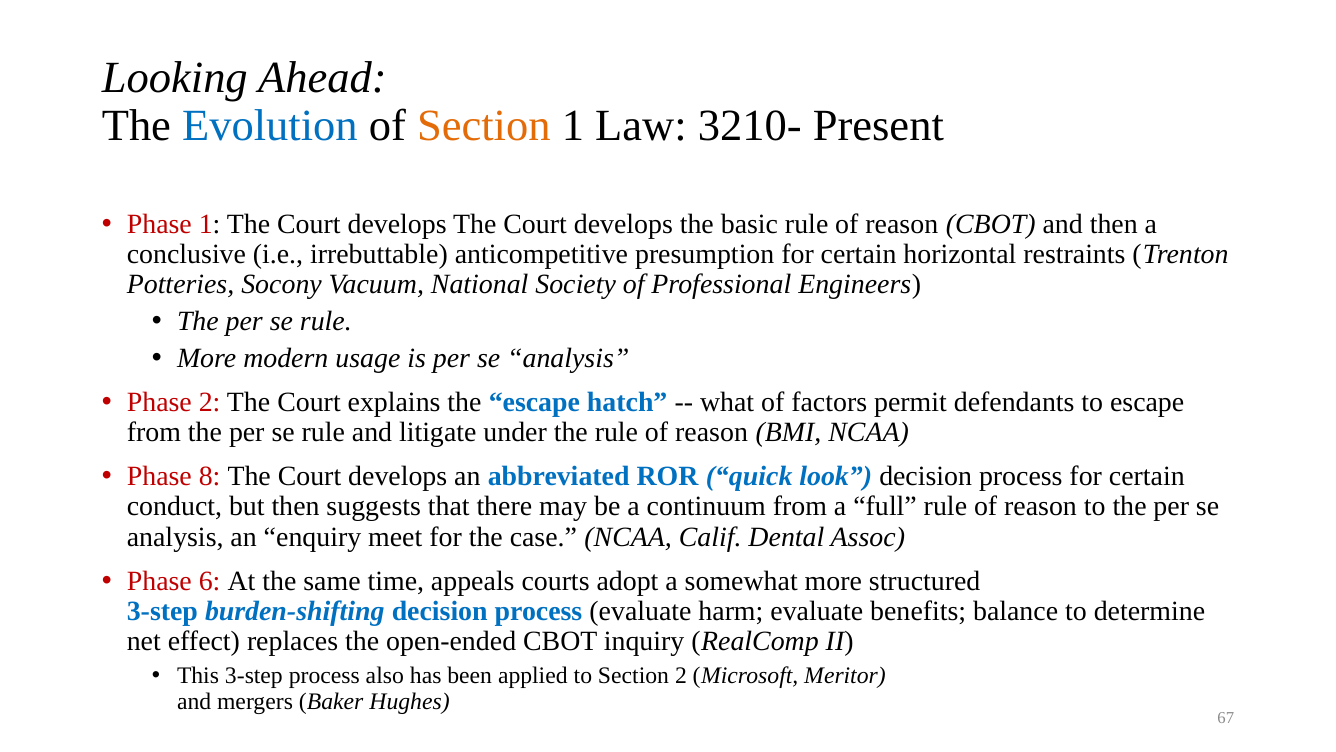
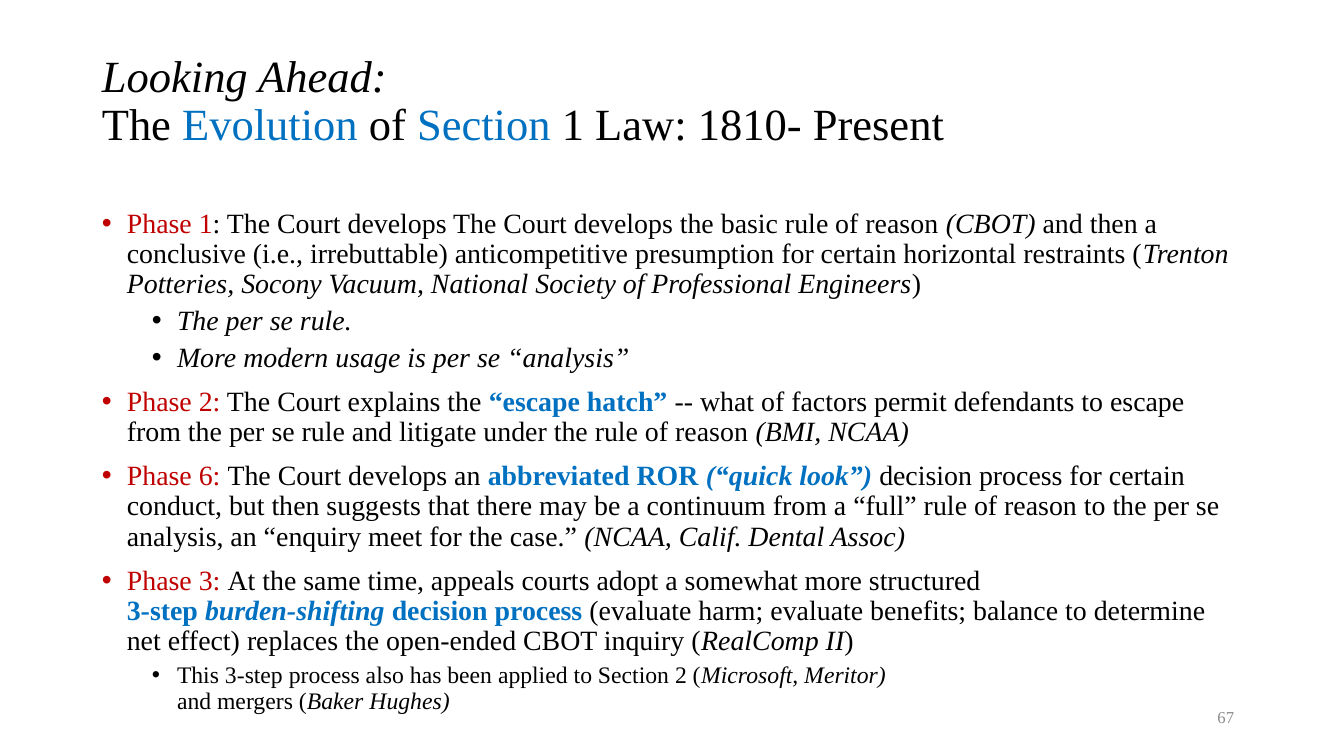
Section colour: orange -> blue (484, 126)
3210-: 3210- -> 1810- (750, 126)
8: 8 -> 6 (210, 476)
6: 6 -> 3 (210, 580)
